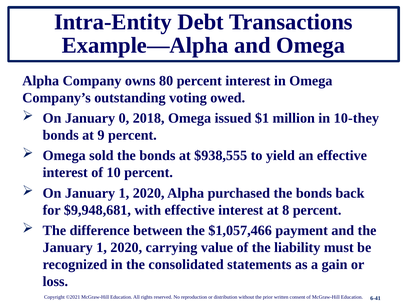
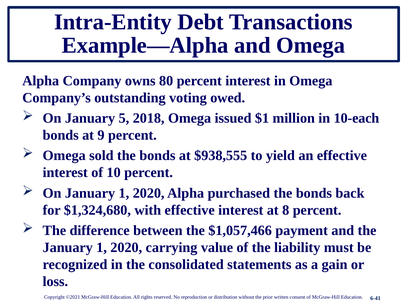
0: 0 -> 5 (124, 118)
10-they: 10-they -> 10-each (356, 118)
$9,948,681: $9,948,681 -> $1,324,680 (97, 210)
